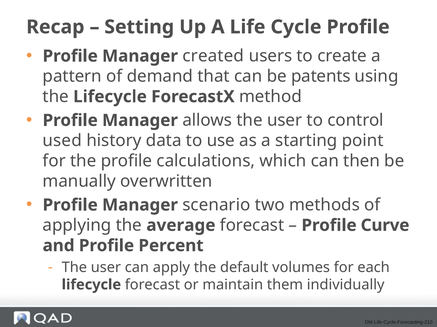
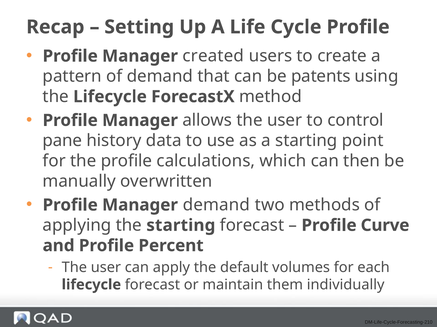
used: used -> pane (62, 141)
Manager scenario: scenario -> demand (216, 205)
the average: average -> starting (181, 226)
